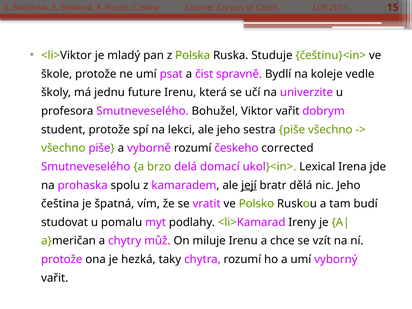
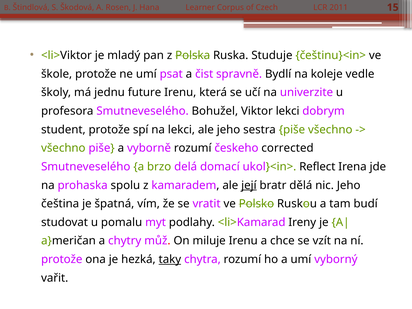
Viktor vařit: vařit -> lekci (288, 111)
Lexical: Lexical -> Reflect (317, 167)
taky underline: none -> present (170, 259)
